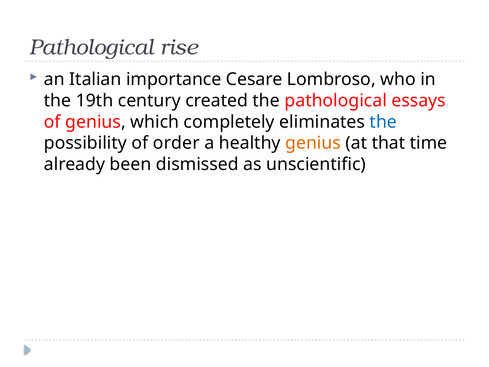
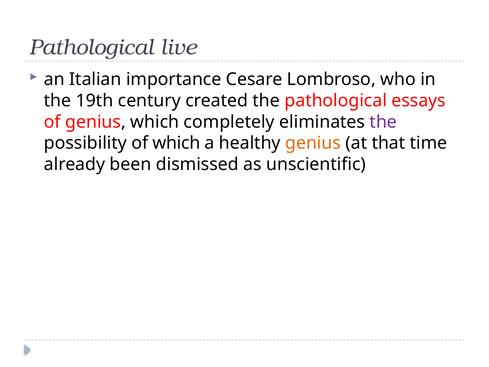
rise: rise -> live (179, 47)
the colour: blue -> purple (383, 122)
of order: order -> which (176, 143)
